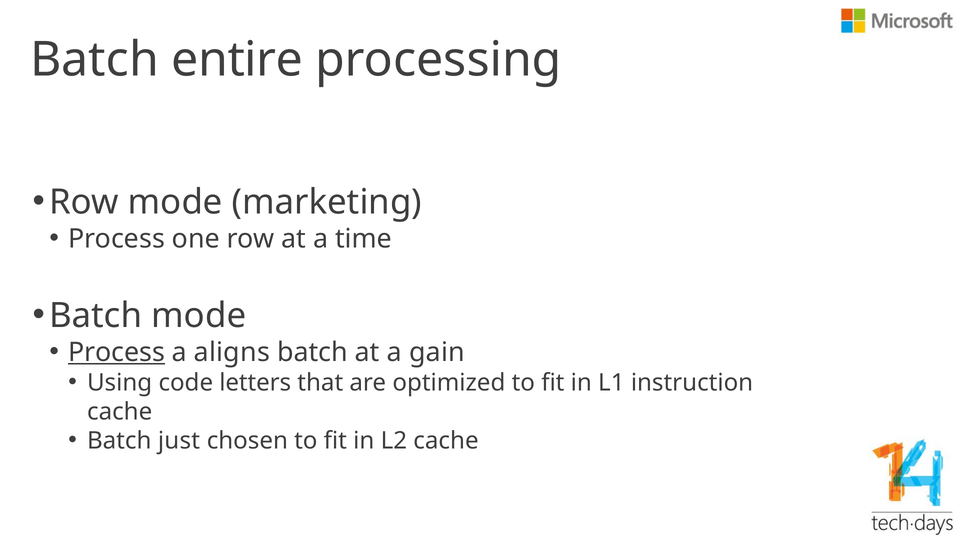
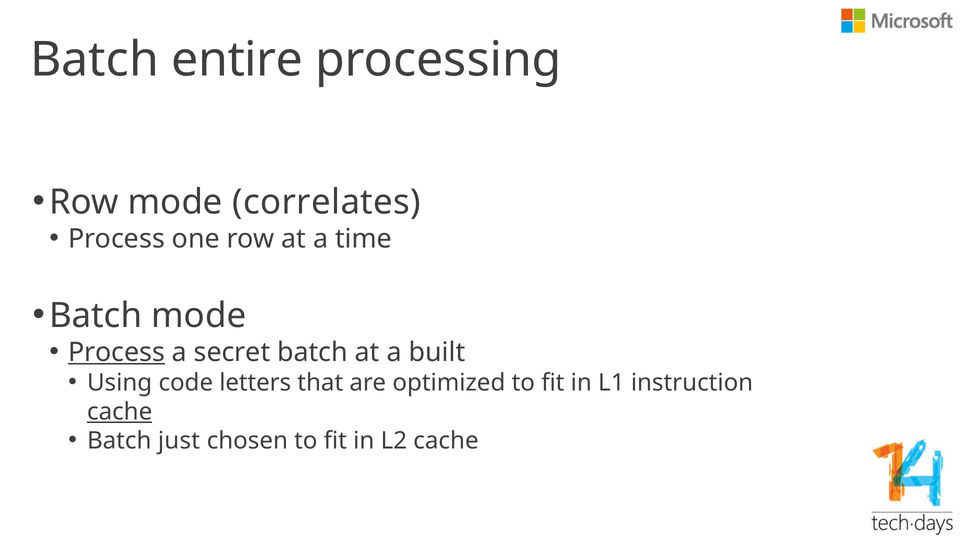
marketing: marketing -> correlates (327, 202)
aligns: aligns -> secret (232, 352)
gain: gain -> built (437, 352)
cache underline: none -> present (120, 411)
